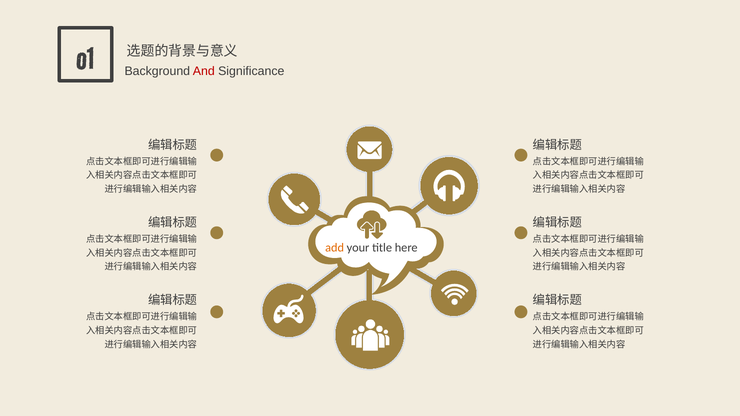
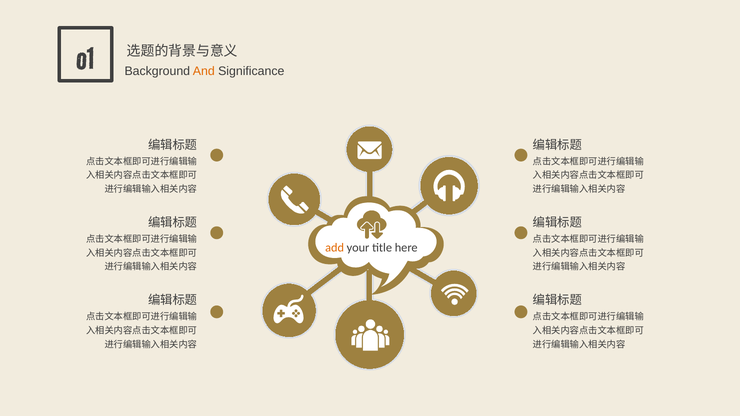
And colour: red -> orange (204, 71)
